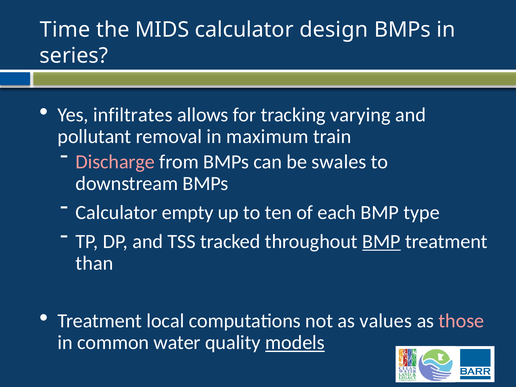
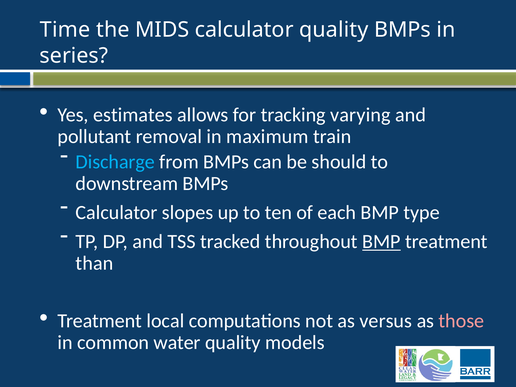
calculator design: design -> quality (334, 30)
infiltrates: infiltrates -> estimates (133, 115)
Discharge colour: pink -> light blue (115, 162)
swales: swales -> should (339, 162)
empty: empty -> slopes (188, 213)
values: values -> versus (386, 321)
models underline: present -> none (295, 343)
